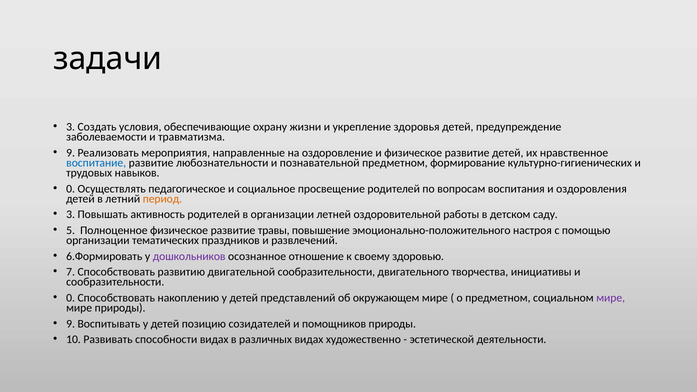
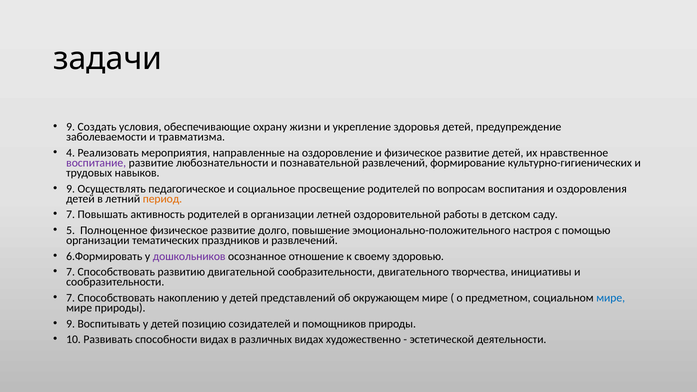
3: 3 -> 9 (71, 127)
9: 9 -> 4 (71, 153)
воспитание colour: blue -> purple (96, 163)
познавательной предметном: предметном -> развлечений (395, 163)
0: 0 -> 9 (71, 189)
3: 3 -> 7 (71, 215)
травы: травы -> долго (274, 230)
0: 0 -> 7 (71, 298)
мире colour: purple -> blue (611, 298)
